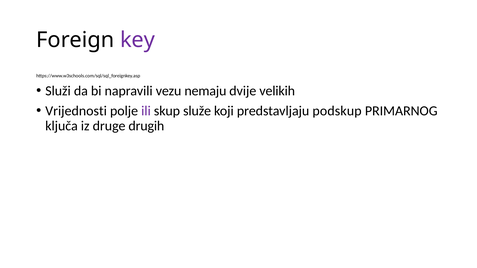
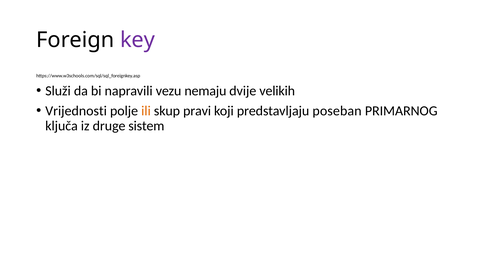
ili colour: purple -> orange (146, 111)
služe: služe -> pravi (197, 111)
podskup: podskup -> poseban (337, 111)
drugih: drugih -> sistem (146, 126)
